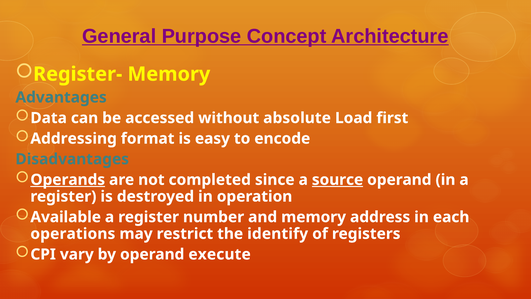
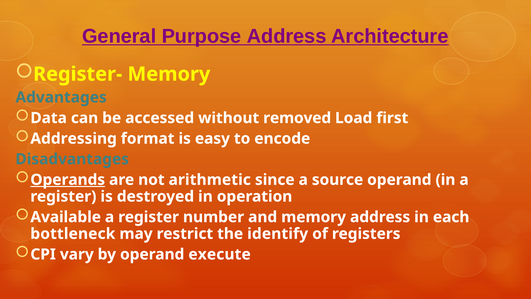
Purpose Concept: Concept -> Address (287, 36)
absolute: absolute -> removed (297, 118)
completed: completed -> arithmetic (210, 180)
source underline: present -> none (338, 180)
operations: operations -> bottleneck (73, 234)
